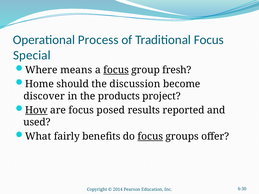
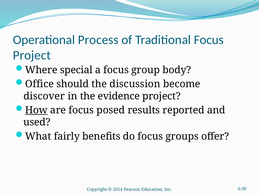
Special: Special -> Project (32, 55)
means: means -> special (76, 70)
focus underline: present -> none (116, 70)
fresh: fresh -> body (177, 70)
Home: Home -> Office (39, 84)
products: products -> evidence (119, 96)
focus underline: present -> none (150, 137)
